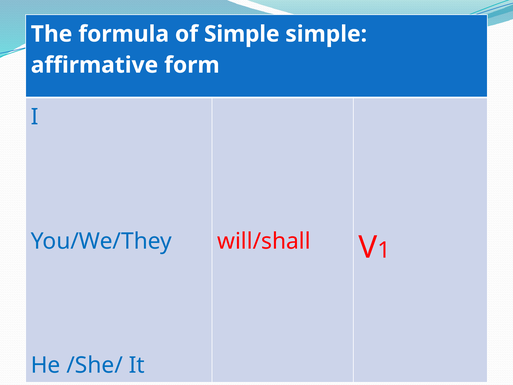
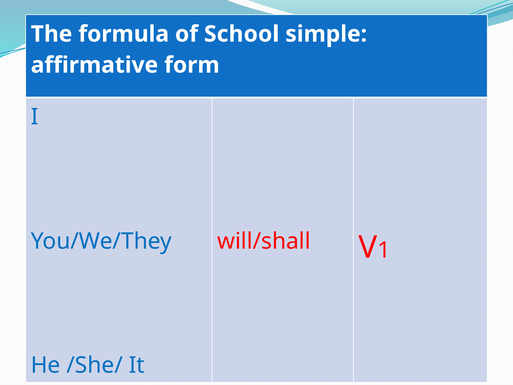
of Simple: Simple -> School (242, 34)
